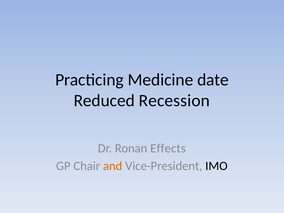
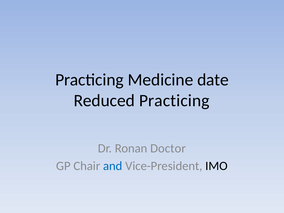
Reduced Recession: Recession -> Practicing (174, 101)
Effects: Effects -> Doctor (168, 148)
and colour: orange -> blue (113, 166)
